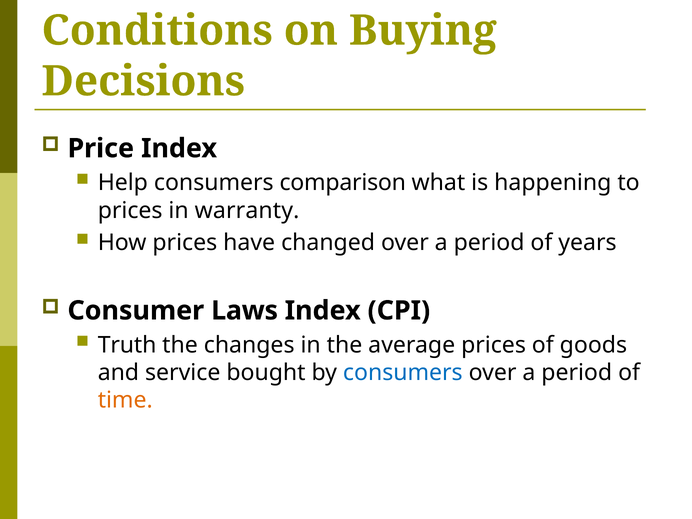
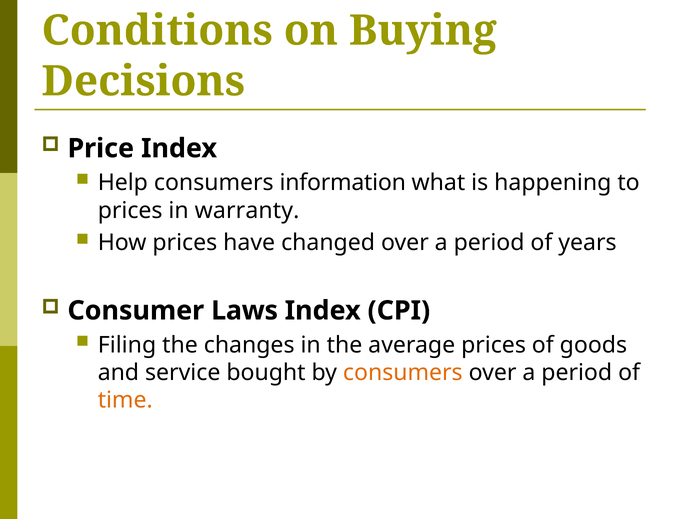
comparison: comparison -> information (343, 183)
Truth: Truth -> Filing (127, 345)
consumers colour: blue -> orange (403, 373)
